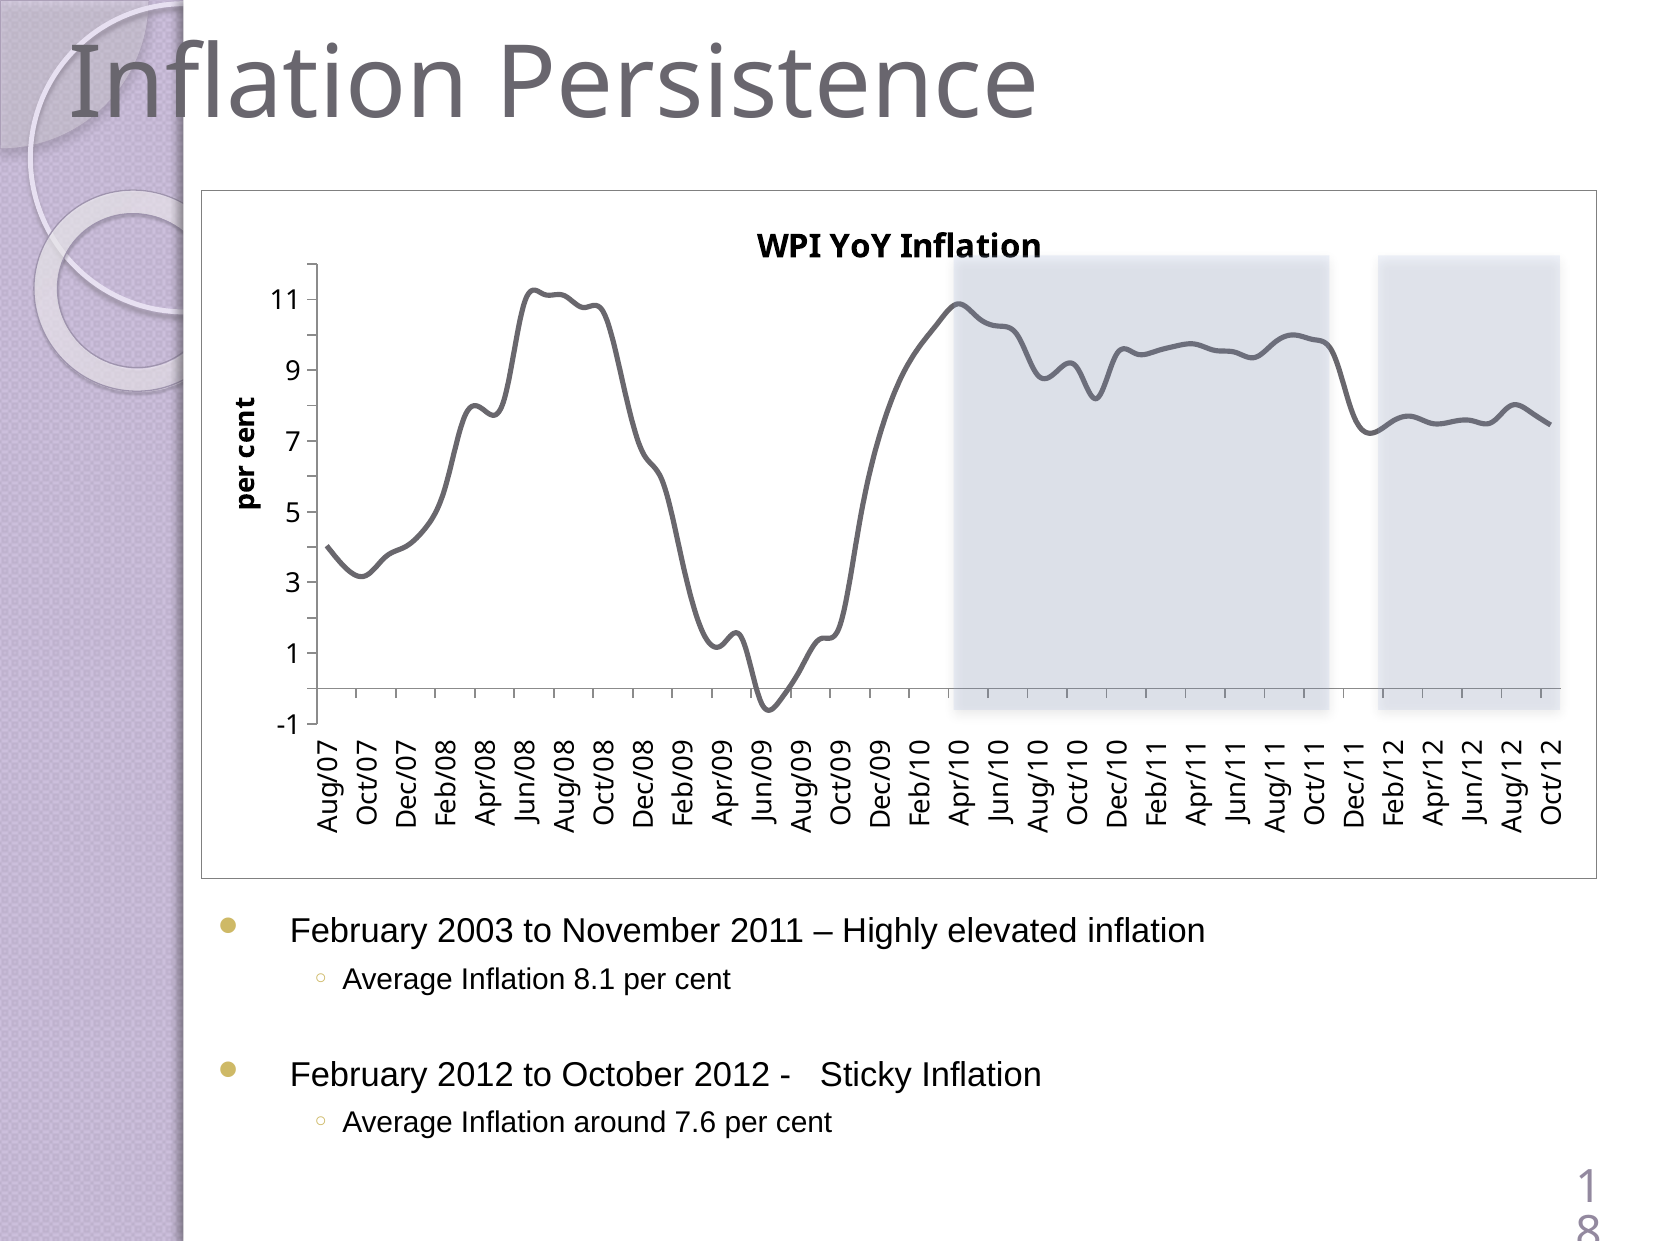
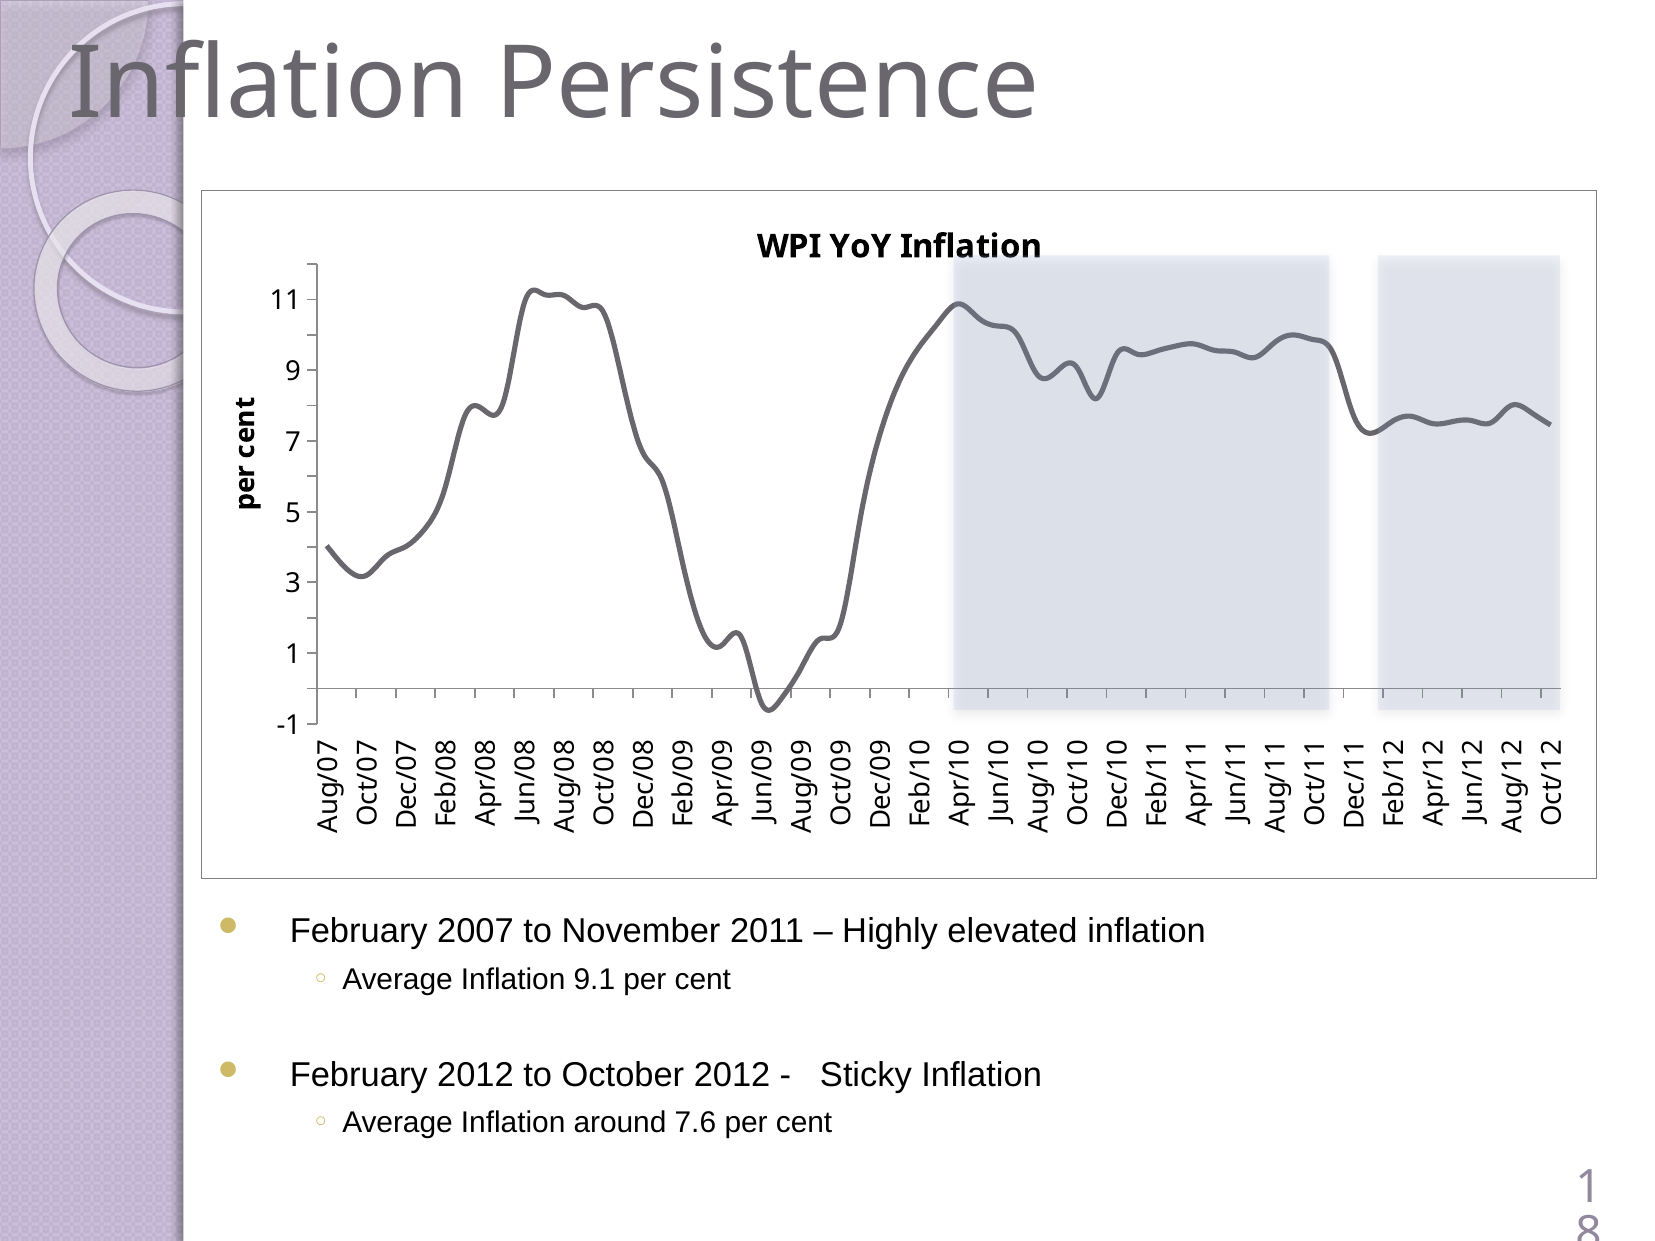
2003: 2003 -> 2007 (475, 932)
8.1: 8.1 -> 9.1 (594, 980)
